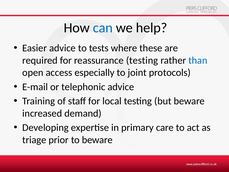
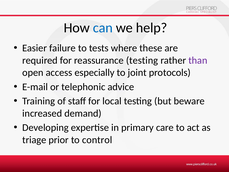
Easier advice: advice -> failure (62, 48)
than colour: blue -> purple (198, 60)
to beware: beware -> control (97, 140)
